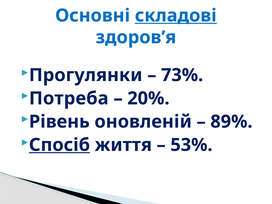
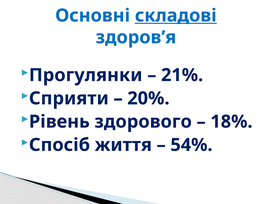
73%: 73% -> 21% (182, 75)
Потреба: Потреба -> Сприяти (69, 98)
оновленій: оновленій -> здорового (143, 122)
89%: 89% -> 18% (231, 122)
Спосіб underline: present -> none (59, 145)
53%: 53% -> 54% (191, 145)
